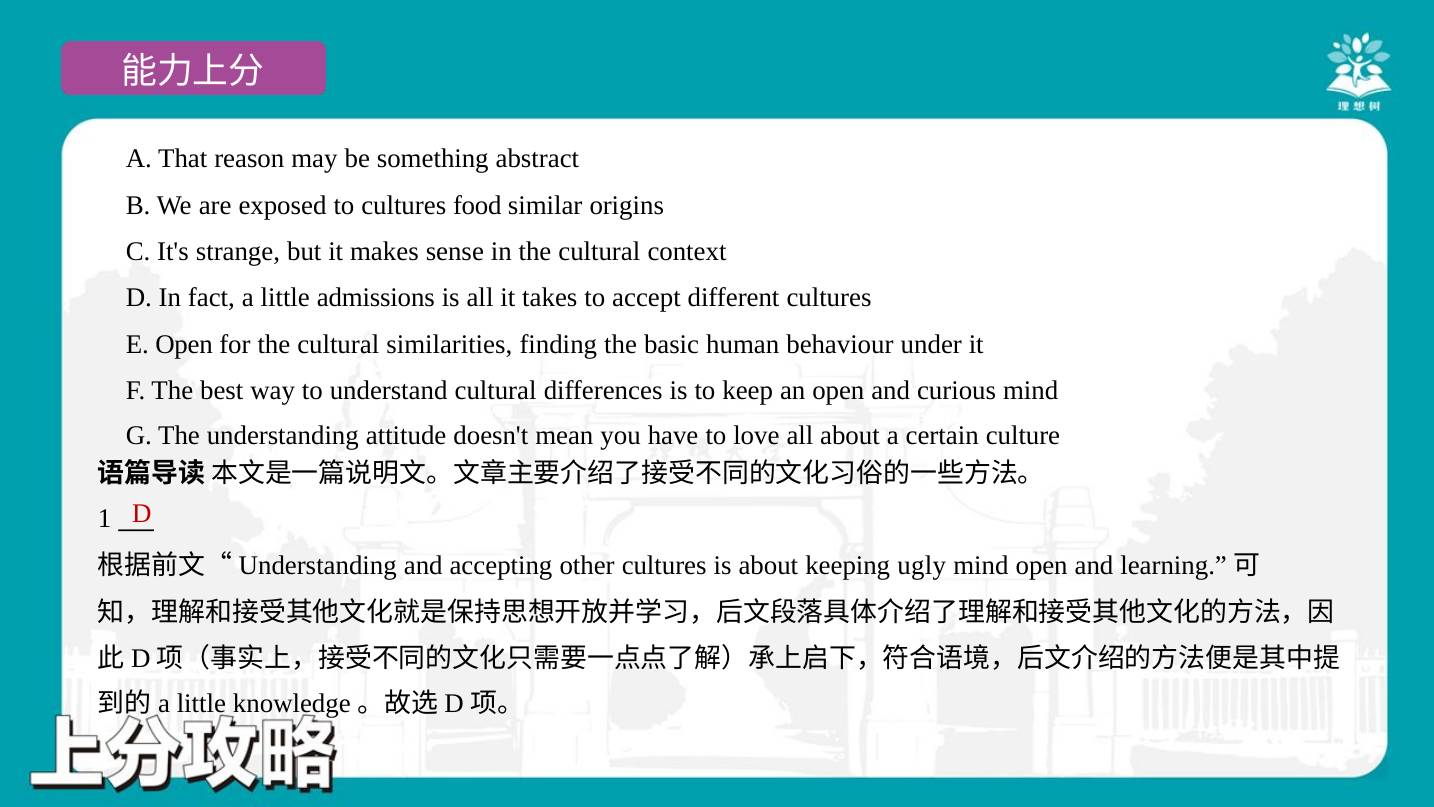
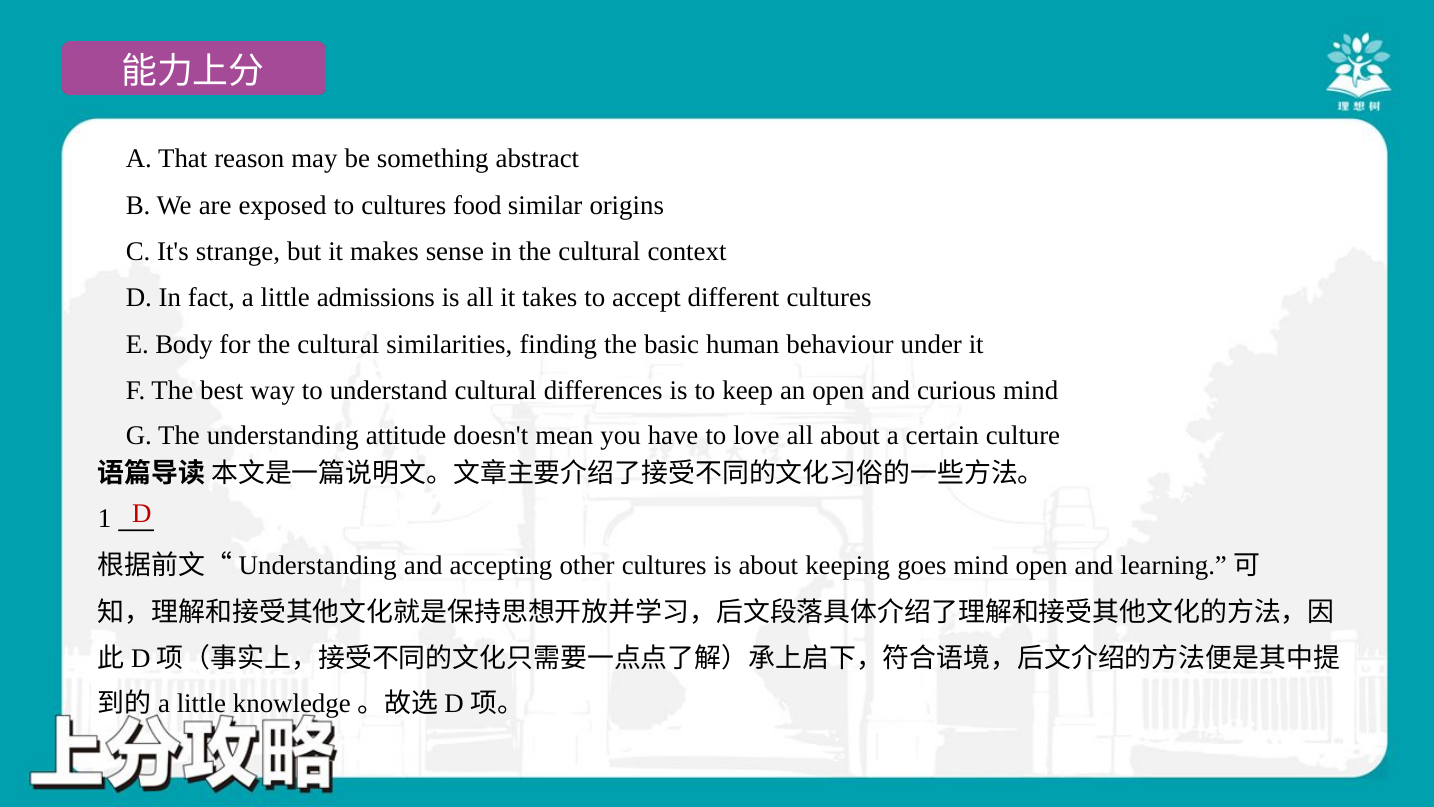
E Open: Open -> Body (184, 344)
ugly: ugly -> goes (922, 566)
